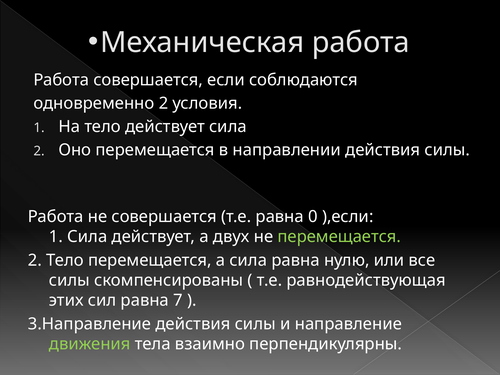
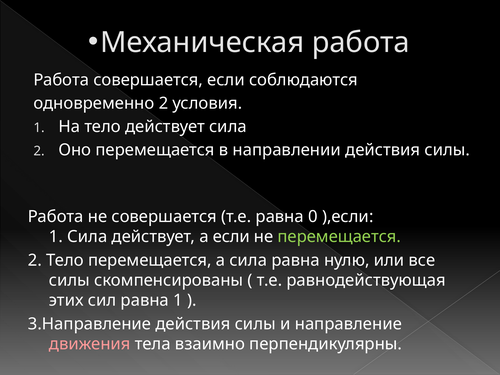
а двух: двух -> если (231, 237)
равна 7: 7 -> 1 (178, 300)
движения colour: light green -> pink (90, 344)
